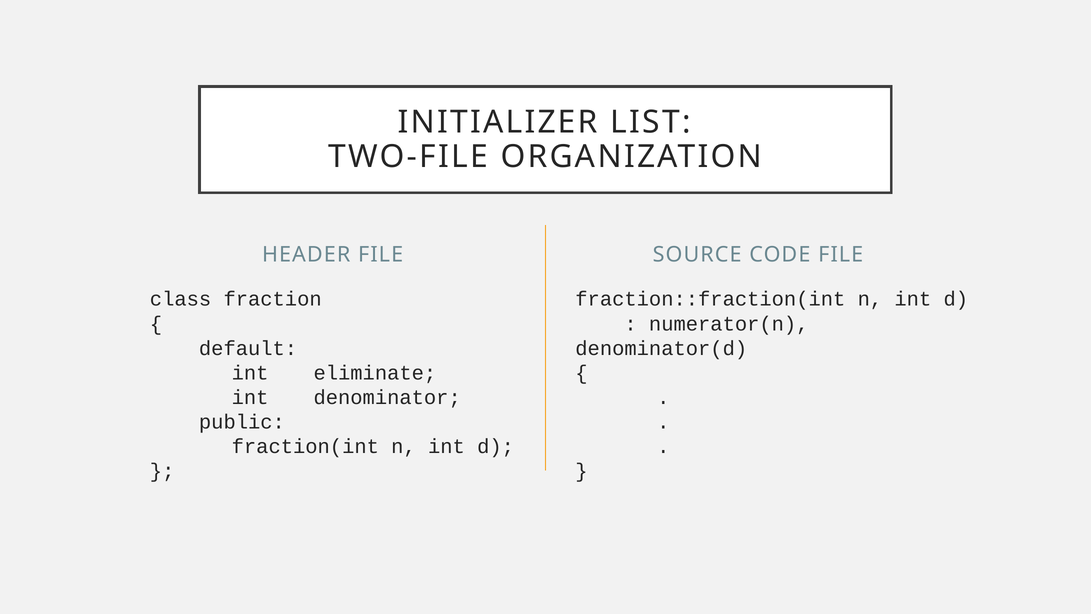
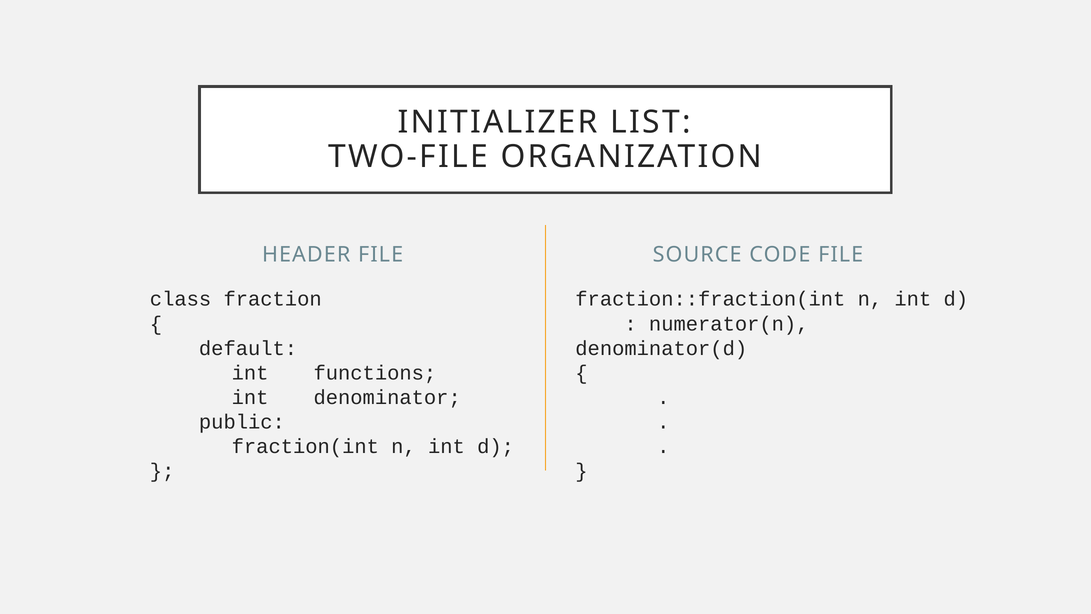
eliminate: eliminate -> functions (375, 373)
